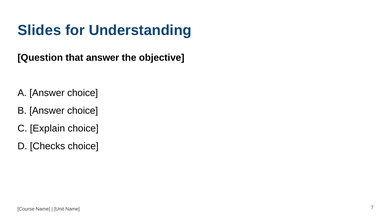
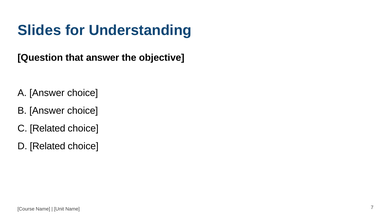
C Explain: Explain -> Related (48, 128)
D Checks: Checks -> Related (48, 146)
